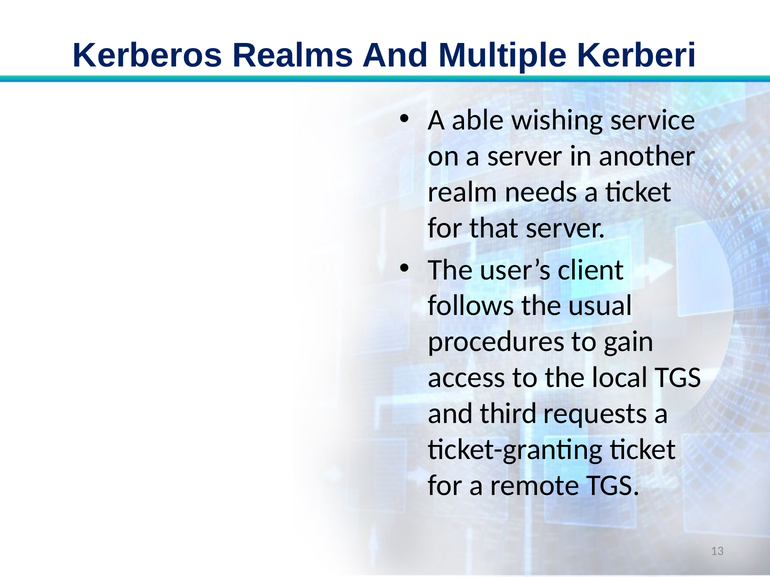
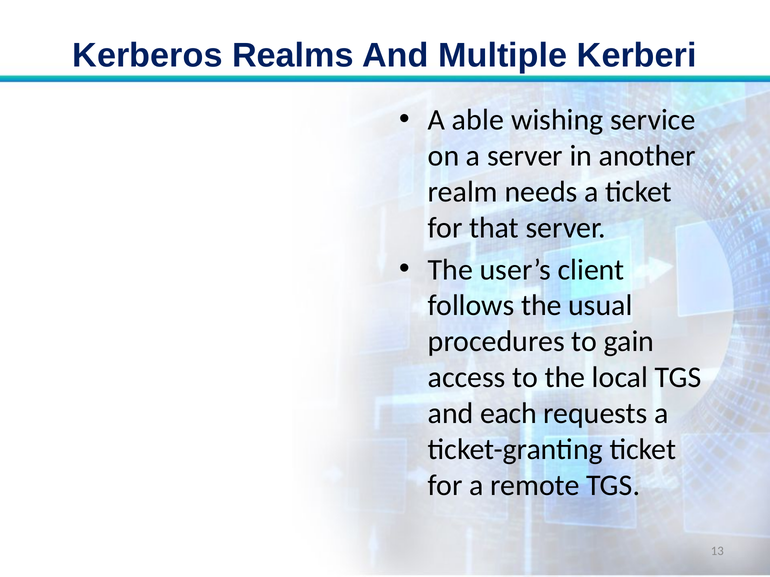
third: third -> each (509, 414)
